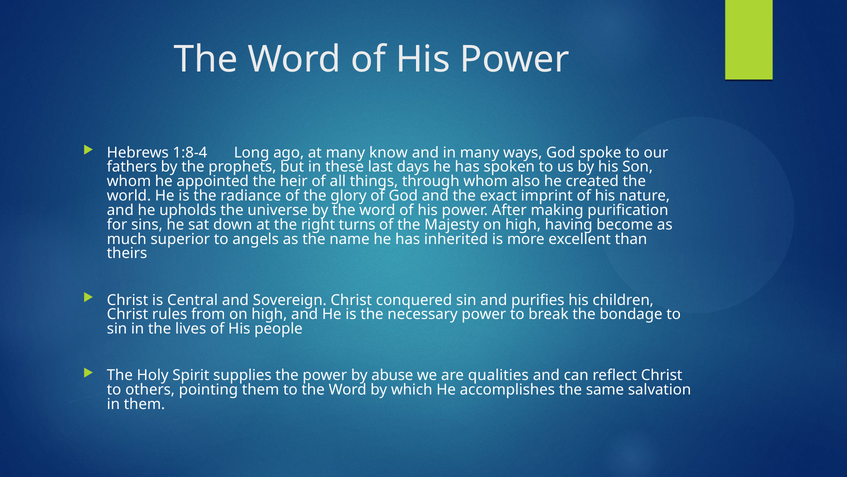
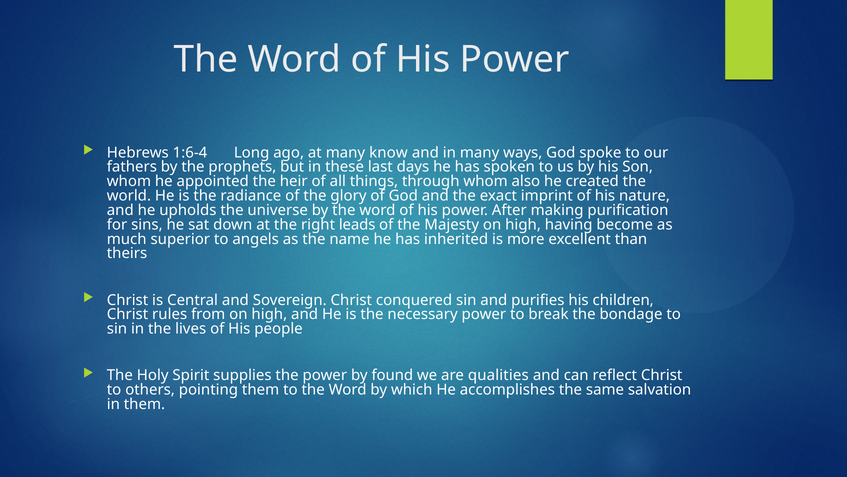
1:8-4: 1:8-4 -> 1:6-4 (190, 152)
turns: turns -> leads (357, 224)
abuse: abuse -> found (392, 375)
